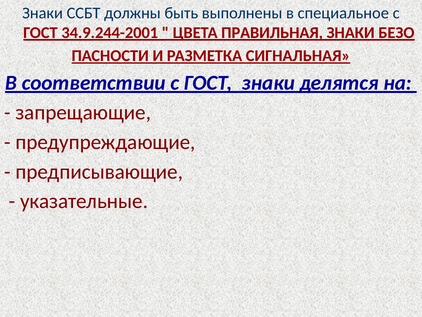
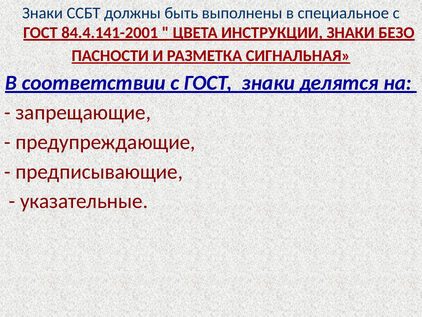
34.9.244-2001: 34.9.244-2001 -> 84.4.141-2001 (110, 33)
ПРАВИЛЬНАЯ: ПРАВИЛЬНАЯ -> ИНСТРУКЦИИ (272, 33)
